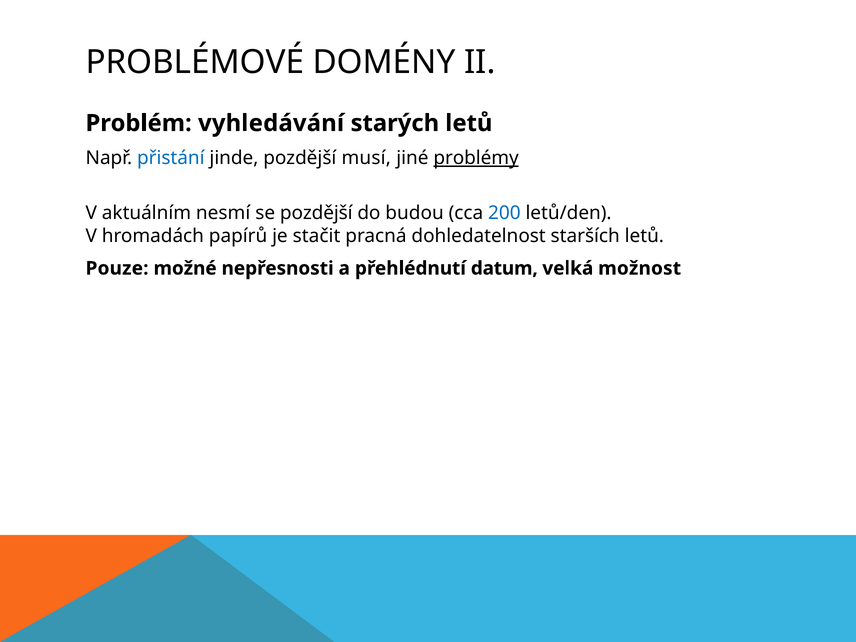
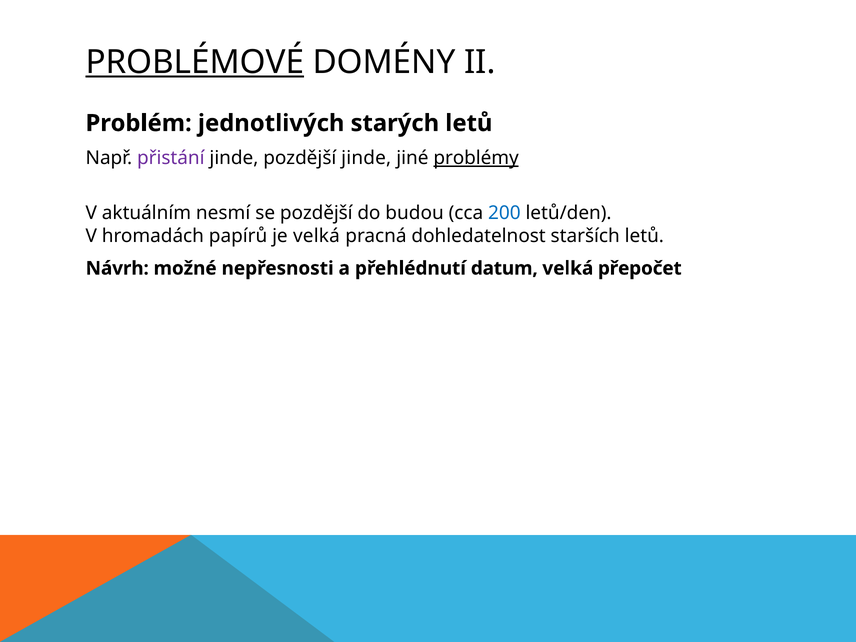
PROBLÉMOVÉ underline: none -> present (195, 62)
vyhledávání: vyhledávání -> jednotlivých (271, 123)
přistání colour: blue -> purple (171, 158)
pozdější musí: musí -> jinde (366, 158)
je stačit: stačit -> velká (316, 236)
Pouze: Pouze -> Návrh (117, 268)
možnost: možnost -> přepočet (640, 268)
